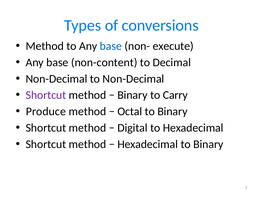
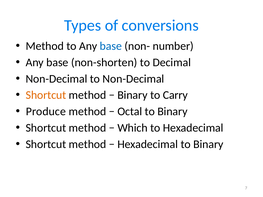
execute: execute -> number (173, 46)
non-content: non-content -> non-shorten (104, 63)
Shortcut colour: purple -> orange (46, 95)
Digital: Digital -> Which (133, 128)
